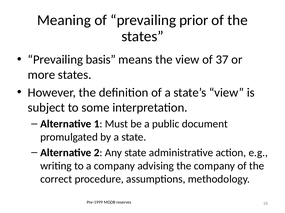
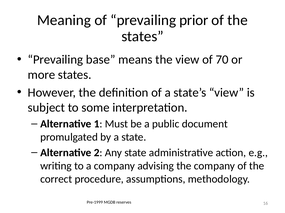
basis: basis -> base (101, 60)
37: 37 -> 70 (222, 60)
